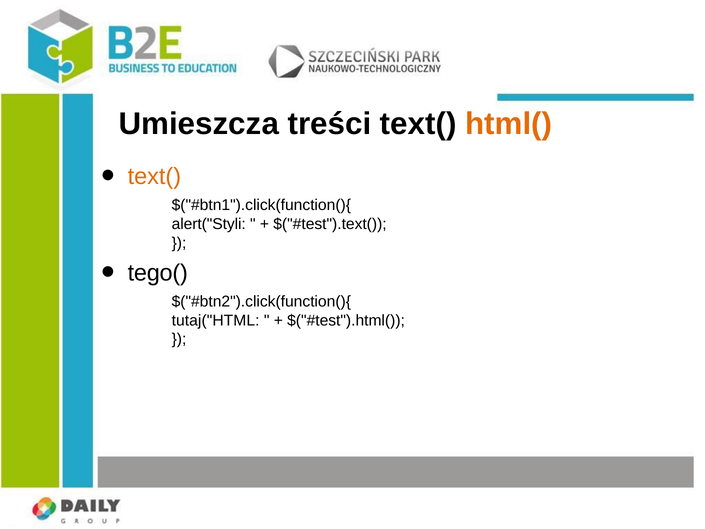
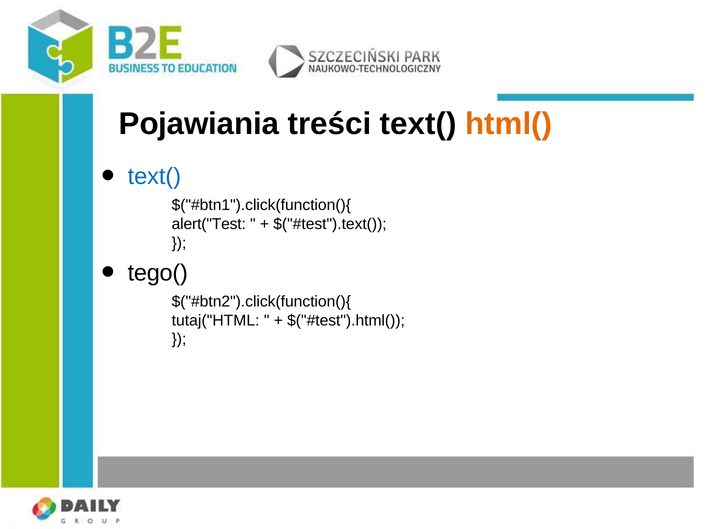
Umieszcza: Umieszcza -> Pojawiania (199, 124)
text( colour: orange -> blue (154, 176)
alert("Styli: alert("Styli -> alert("Test (209, 224)
